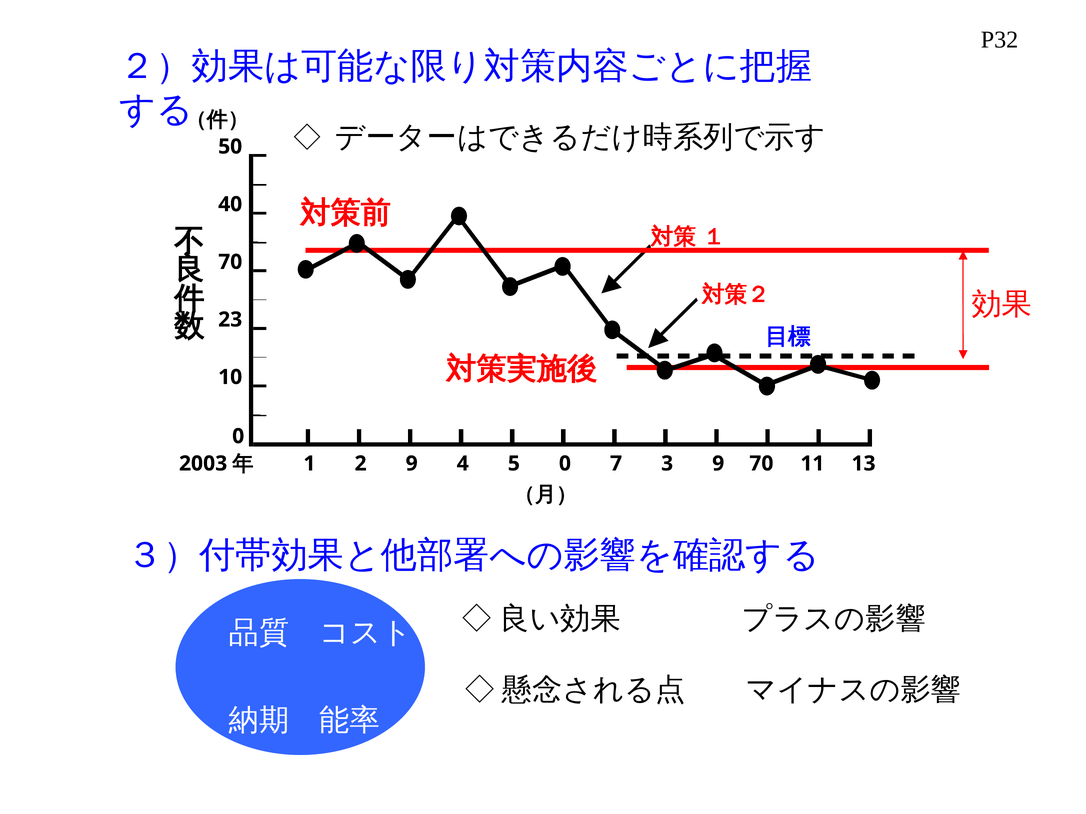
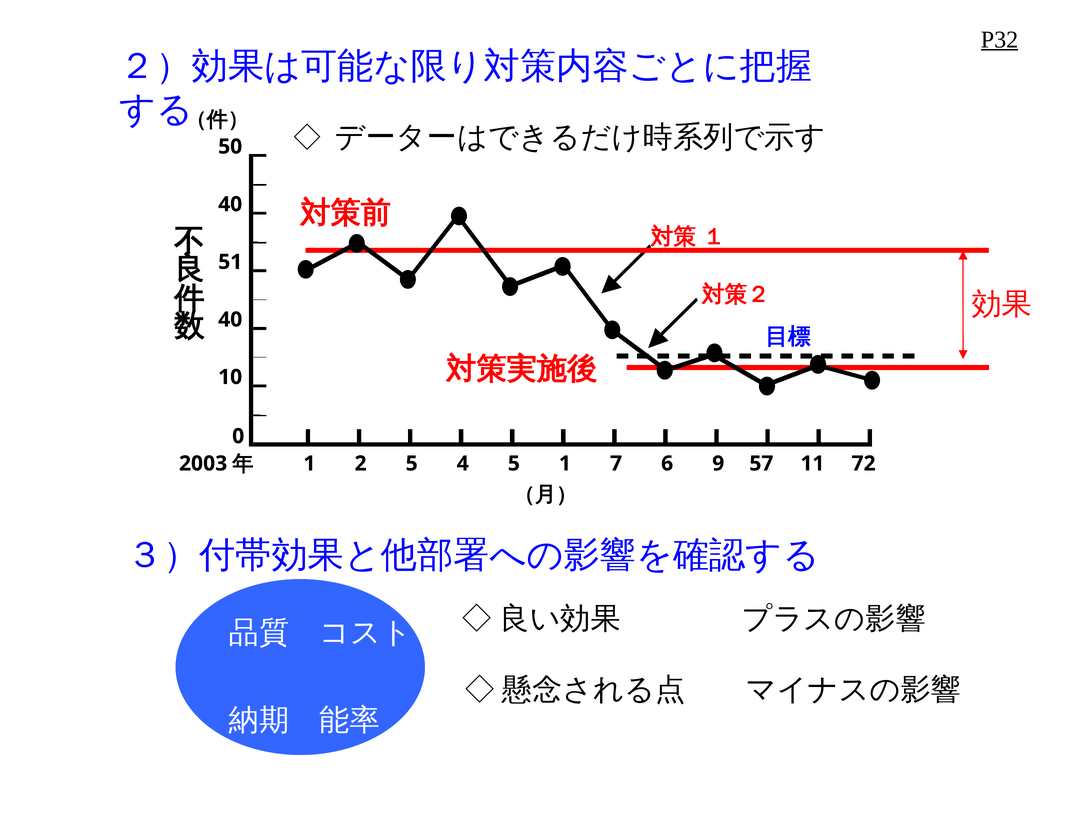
P32 underline: none -> present (1000, 40)
70: 70 -> 51 (230, 262)
23: 23 -> 40 (230, 320)
2 9: 9 -> 5 (412, 464)
5 0: 0 -> 1 (565, 464)
3: 3 -> 6 (667, 464)
9 70: 70 -> 57 (761, 464)
13: 13 -> 72 (864, 464)
